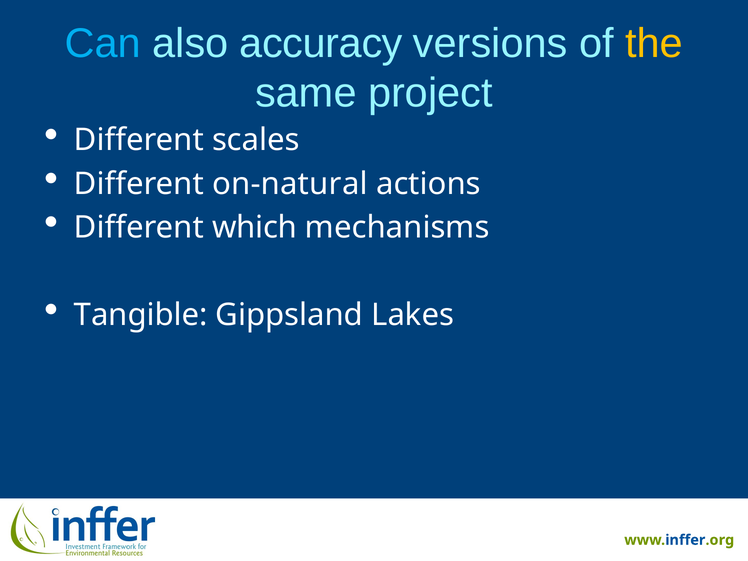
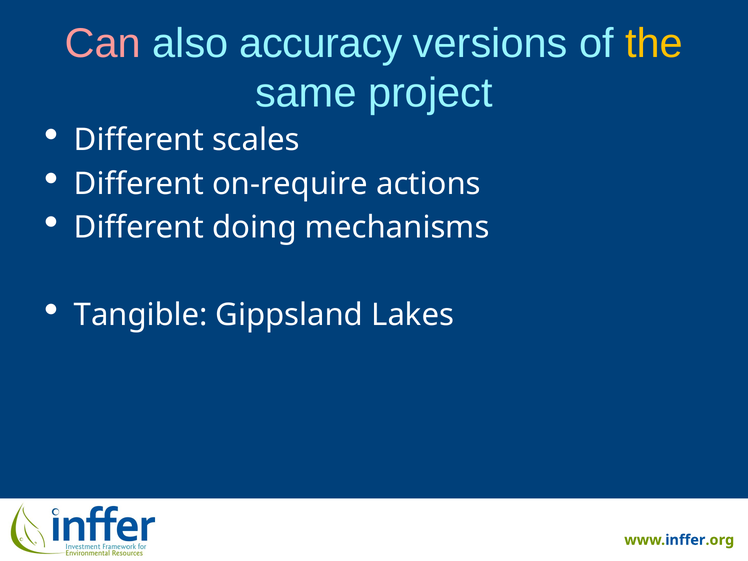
Can colour: light blue -> pink (103, 43)
on-natural: on-natural -> on-require (290, 184)
which: which -> doing (254, 227)
